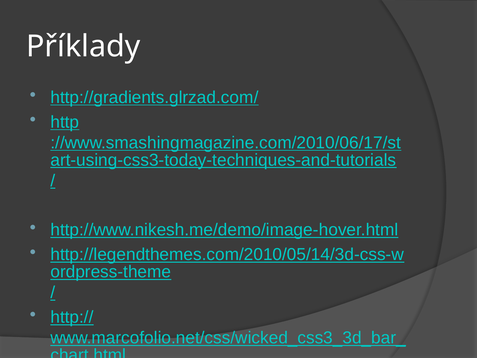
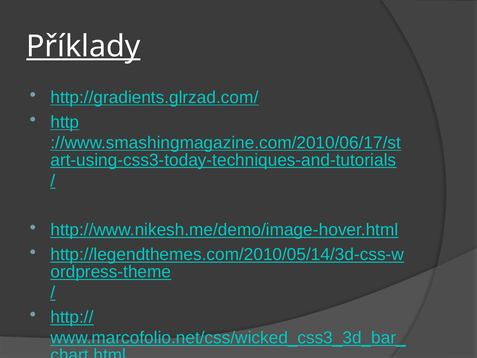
Příklady underline: none -> present (83, 46)
